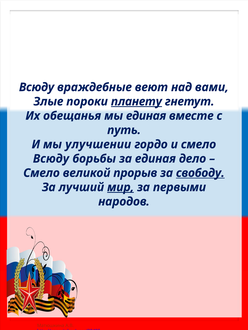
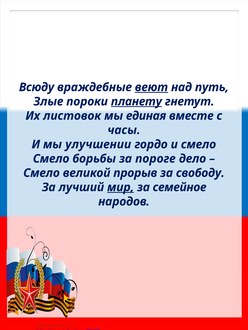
веют underline: none -> present (151, 87)
вами: вами -> путь (212, 87)
обещанья: обещанья -> листовок (72, 116)
путь: путь -> часы (124, 130)
Всюду: Всюду -> Смело (51, 159)
за единая: единая -> пороге (155, 159)
свободу underline: present -> none (200, 173)
первыми: первыми -> семейное (180, 188)
